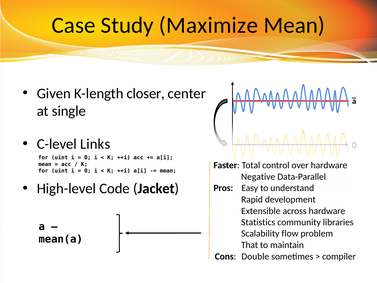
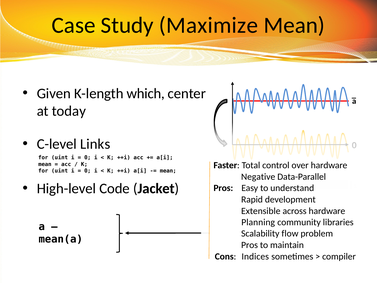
closer: closer -> which (146, 93)
single: single -> today (69, 111)
Statistics: Statistics -> Planning (258, 222)
That: That -> Pros (250, 245)
Double: Double -> Indices (255, 256)
